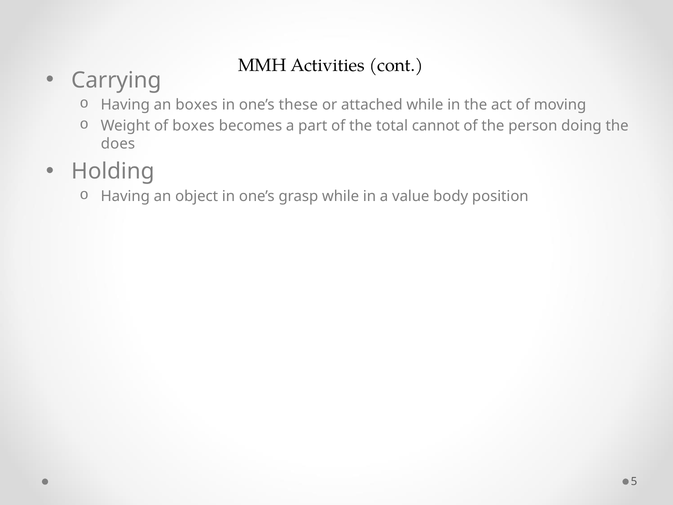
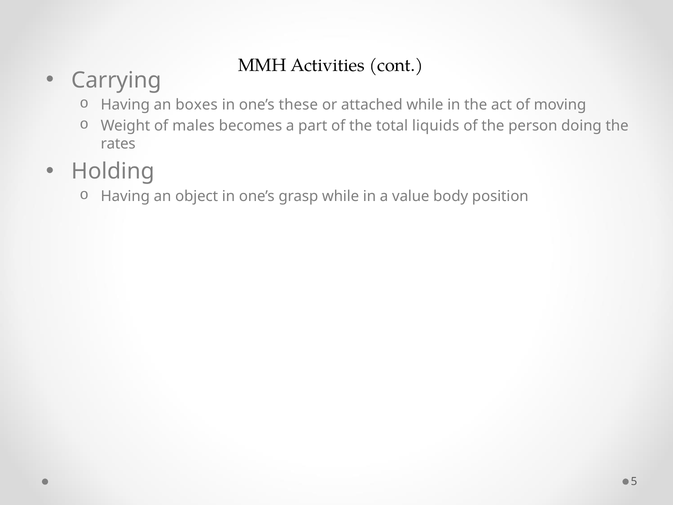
of boxes: boxes -> males (193, 126)
cannot: cannot -> liquids (436, 126)
does: does -> rates (118, 144)
